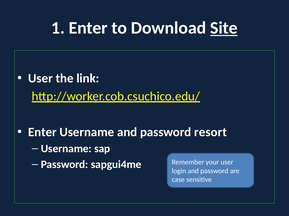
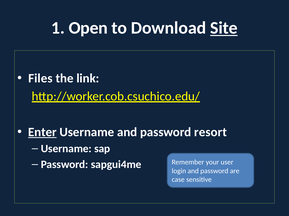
1 Enter: Enter -> Open (88, 28)
User: User -> Files (40, 79)
Enter underline: none -> present (42, 133)
